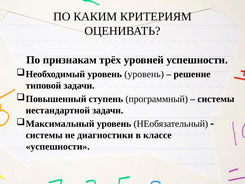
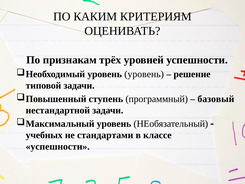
системы: системы -> базовый (216, 99)
системы: системы -> учебных (44, 135)
диагностики: диагностики -> стандартами (105, 135)
